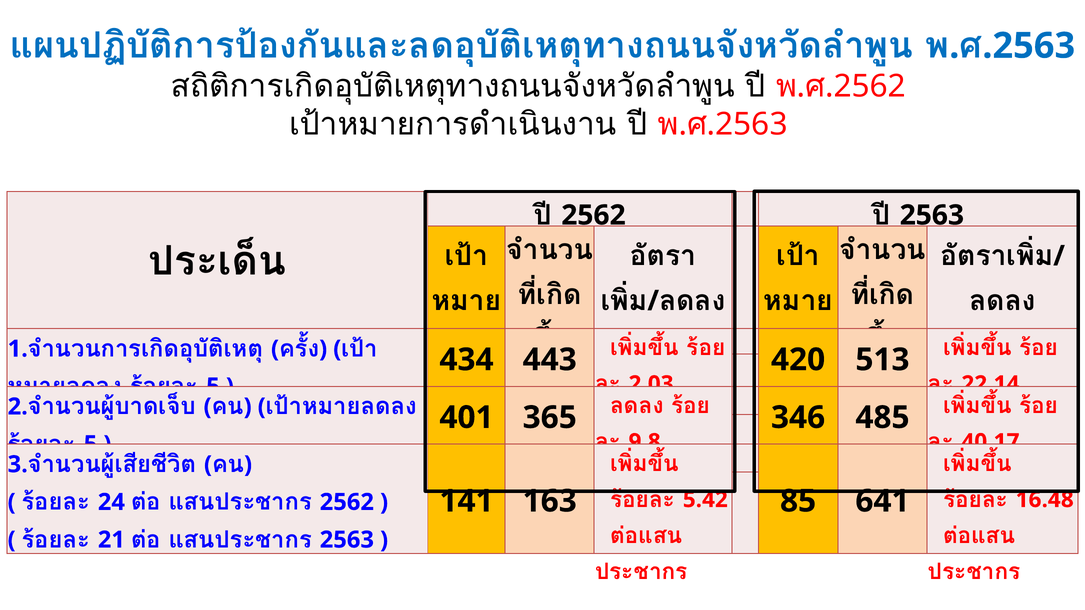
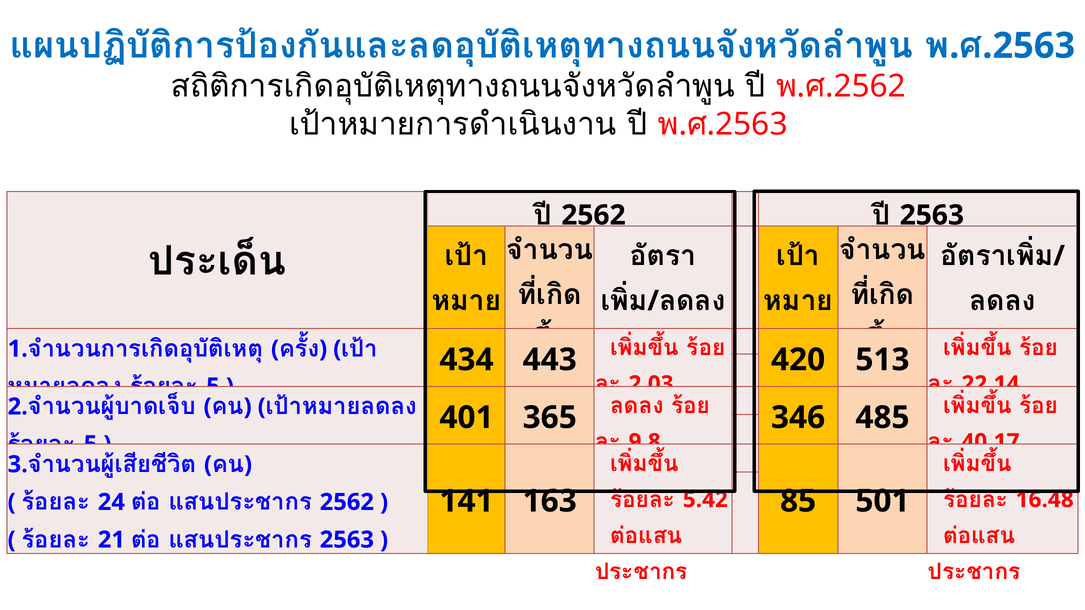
641: 641 -> 501 (882, 501)
